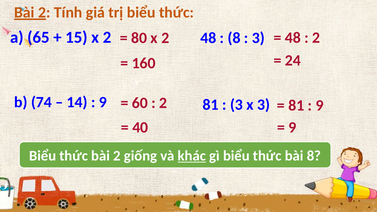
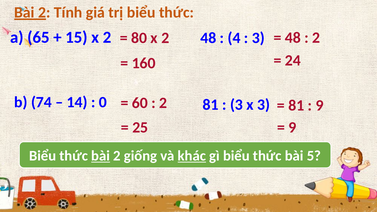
8: 8 -> 4 (234, 38)
9: 9 -> 0 (103, 102)
40: 40 -> 25 (140, 127)
bài underline: none -> present (101, 156)
bài 8: 8 -> 5 (314, 156)
